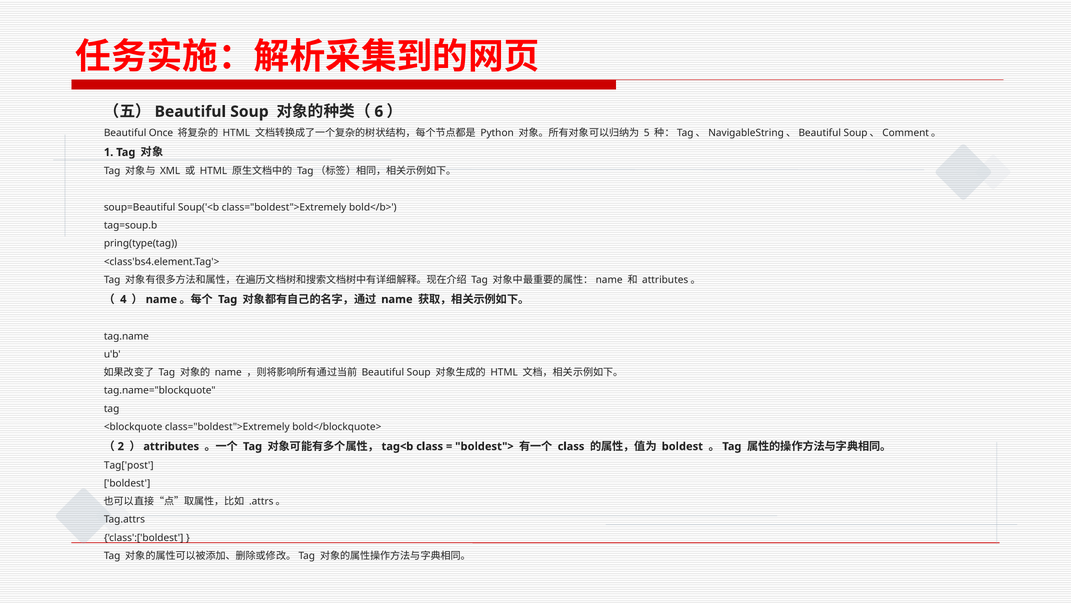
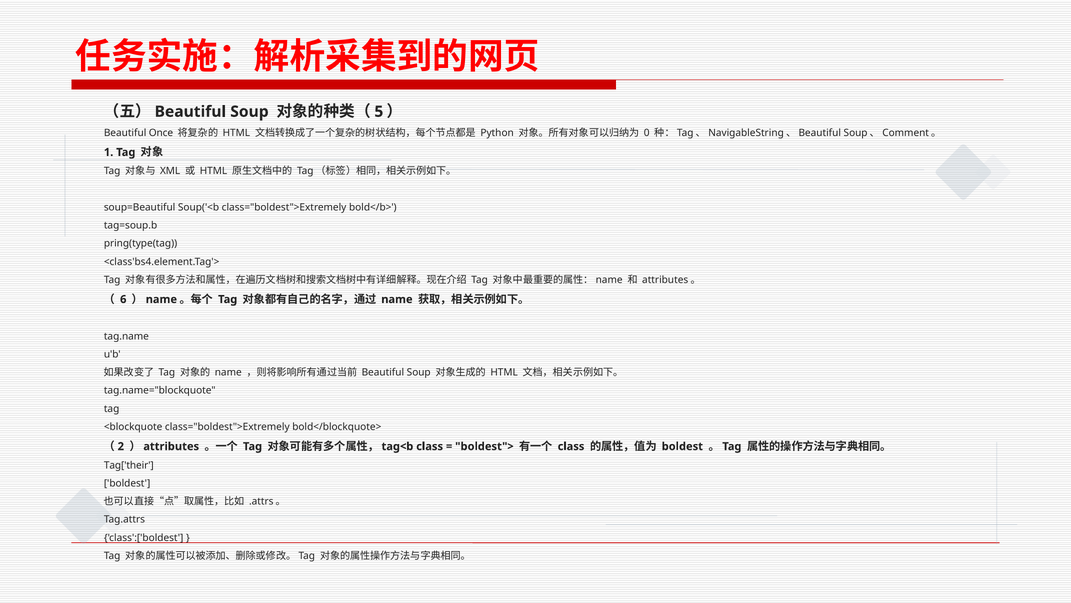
6: 6 -> 5 (379, 112)
5: 5 -> 0 (647, 133)
4: 4 -> 6 (123, 299)
Tag['post: Tag['post -> Tag['their (129, 465)
